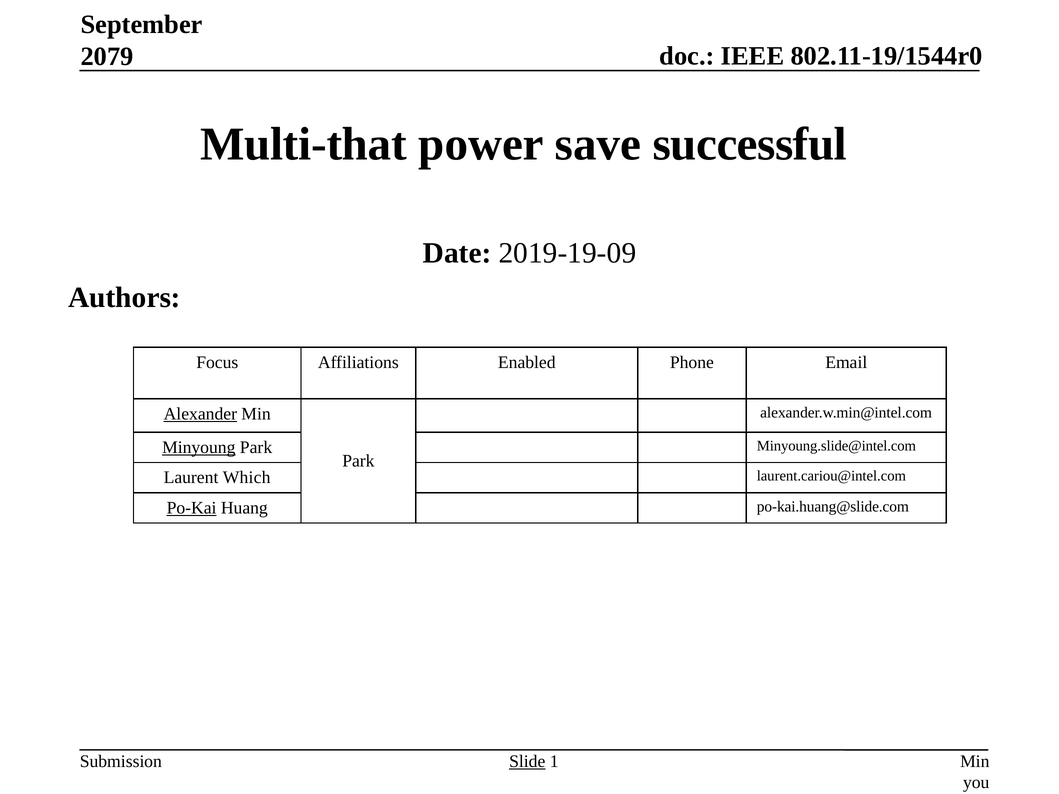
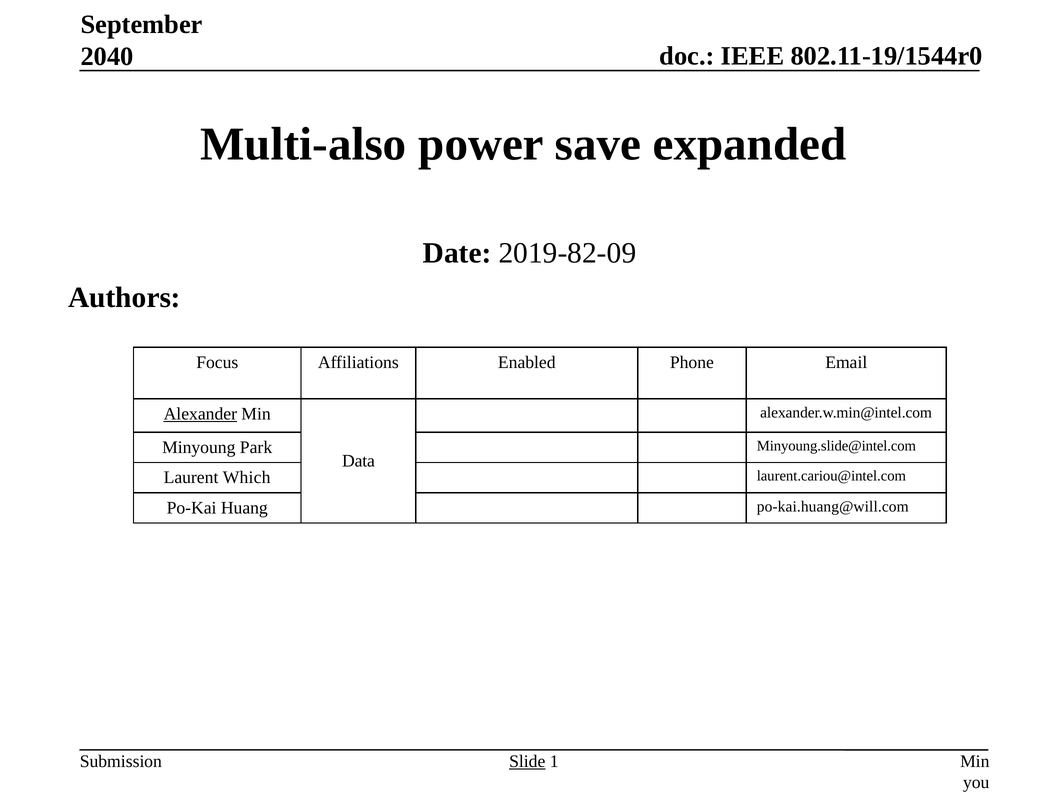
2079: 2079 -> 2040 (107, 57)
Multi-that: Multi-that -> Multi-also (303, 144)
successful: successful -> expanded (750, 144)
2019-19-09: 2019-19-09 -> 2019-82-09 (567, 253)
Minyoung underline: present -> none (199, 448)
Park: Park -> Data (358, 461)
Po-Kai underline: present -> none (192, 508)
po-kai.huang@slide.com: po-kai.huang@slide.com -> po-kai.huang@will.com (833, 507)
